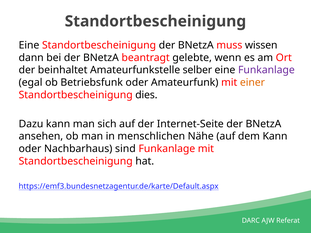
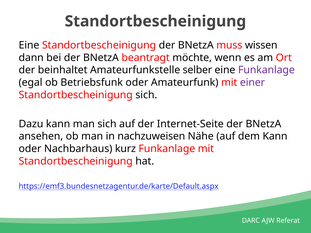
gelebte: gelebte -> möchte (192, 58)
einer colour: orange -> purple (252, 83)
Standortbescheinigung dies: dies -> sich (146, 95)
menschlichen: menschlichen -> nachzuweisen (151, 136)
sind: sind -> kurz (125, 149)
